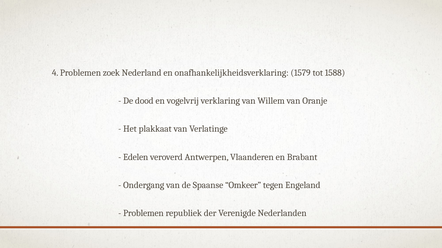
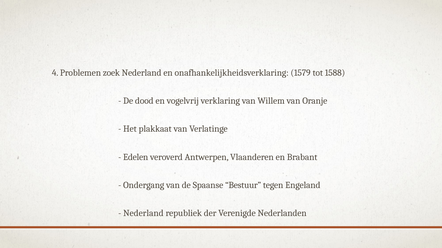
Omkeer: Omkeer -> Bestuur (243, 186)
Problemen: Problemen -> Nederland (143, 214)
